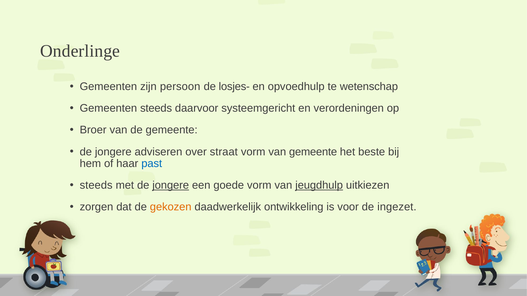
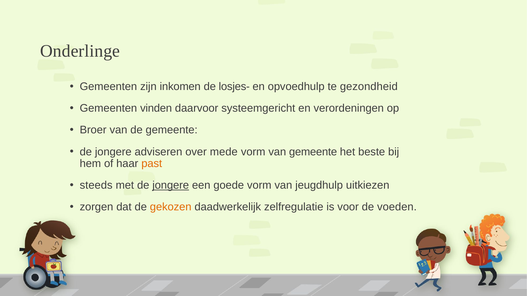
persoon: persoon -> inkomen (180, 87)
wetenschap: wetenschap -> gezondheid (369, 87)
Gemeenten steeds: steeds -> vinden (156, 108)
straat: straat -> mede (224, 152)
past colour: blue -> orange (152, 164)
jeugdhulp underline: present -> none (319, 186)
ontwikkeling: ontwikkeling -> zelfregulatie (294, 207)
ingezet: ingezet -> voeden (397, 207)
